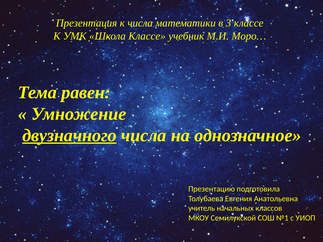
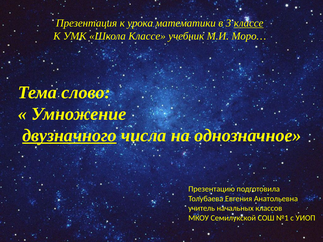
к числа: числа -> урока (140, 23)
классе underline: none -> present (249, 23)
равен: равен -> слово (86, 93)
